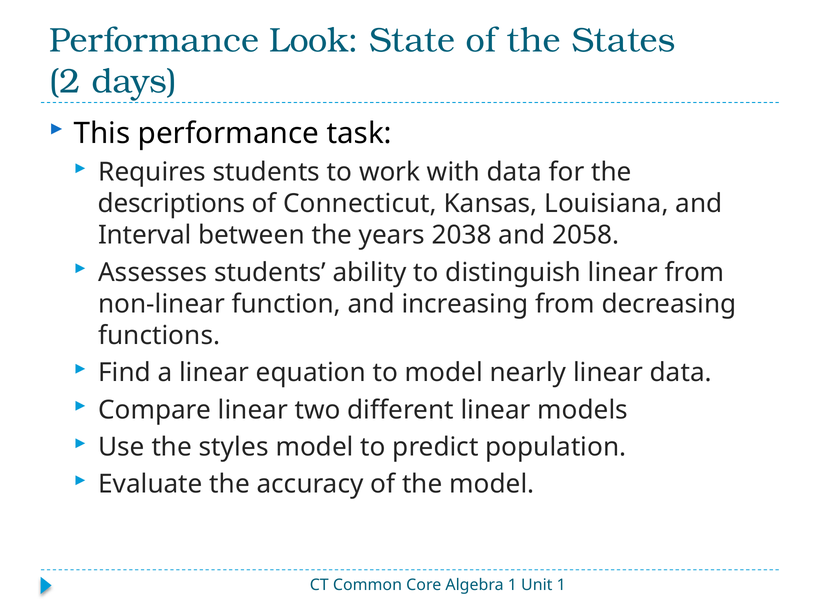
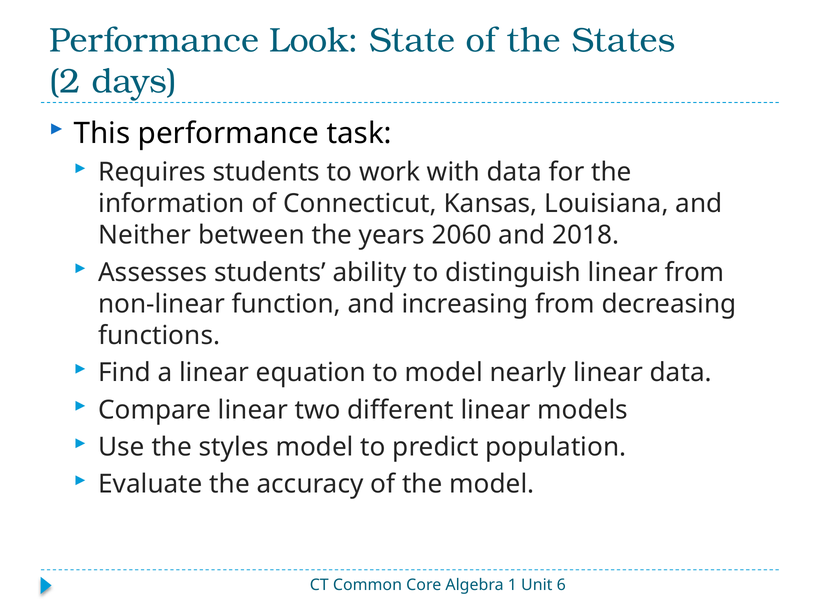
descriptions: descriptions -> information (171, 204)
Interval: Interval -> Neither (145, 235)
2038: 2038 -> 2060 (462, 235)
2058: 2058 -> 2018 (586, 235)
Unit 1: 1 -> 6 (561, 585)
